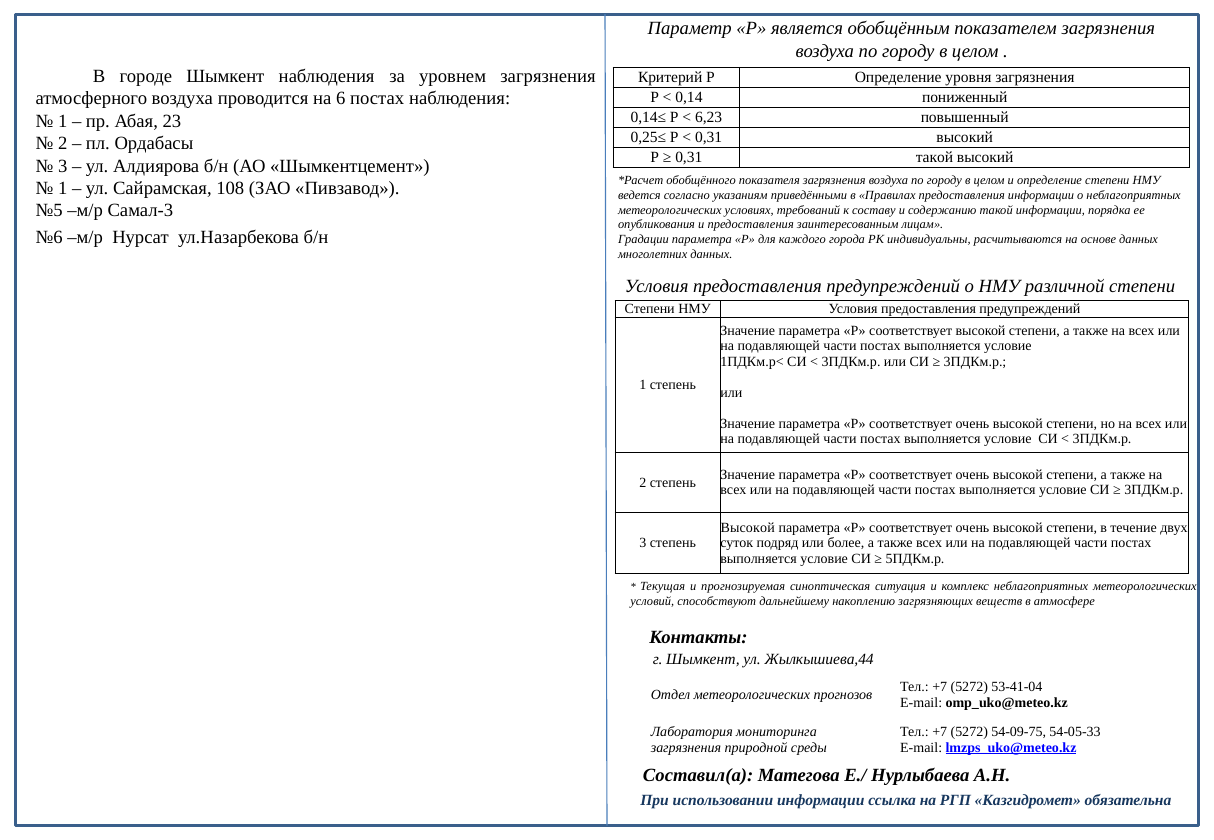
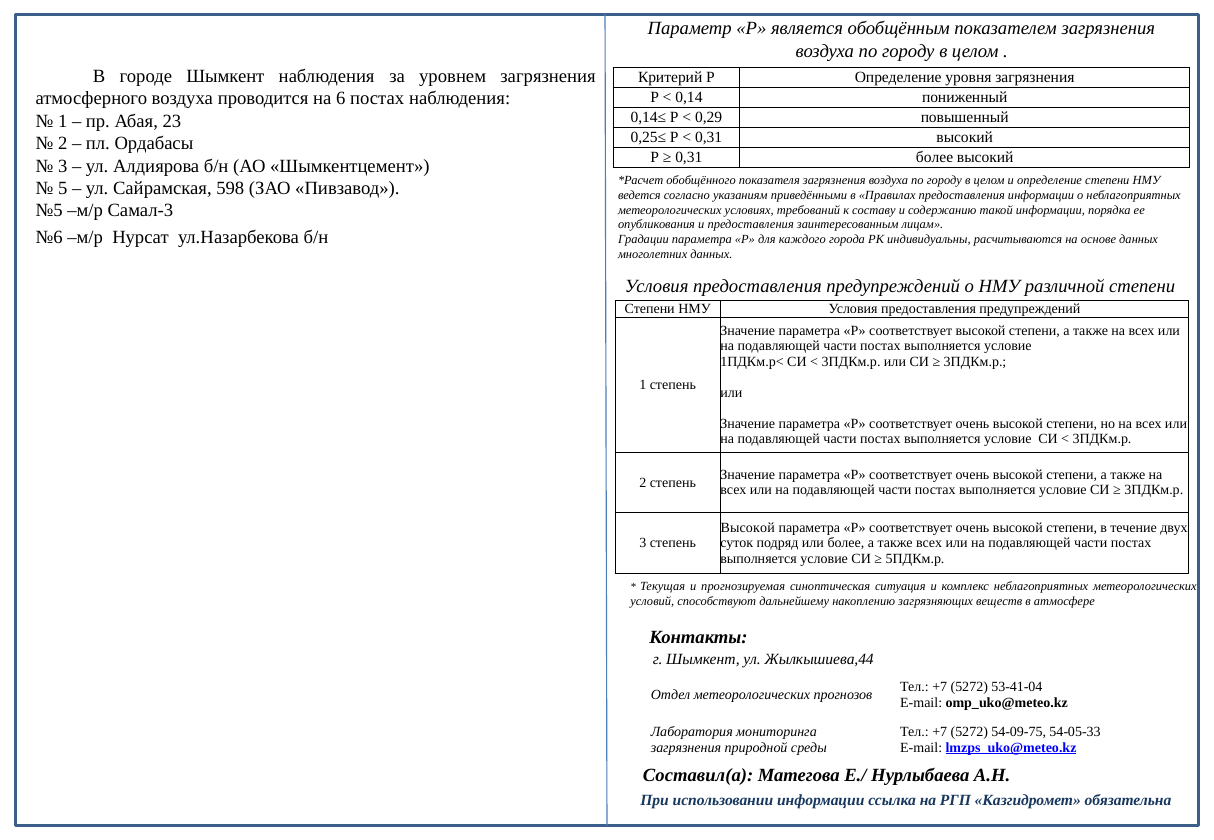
6,23: 6,23 -> 0,29 (709, 117)
0,31 такой: такой -> более (935, 157)
1: 1 -> 5 (63, 188)
108: 108 -> 598 (230, 188)
